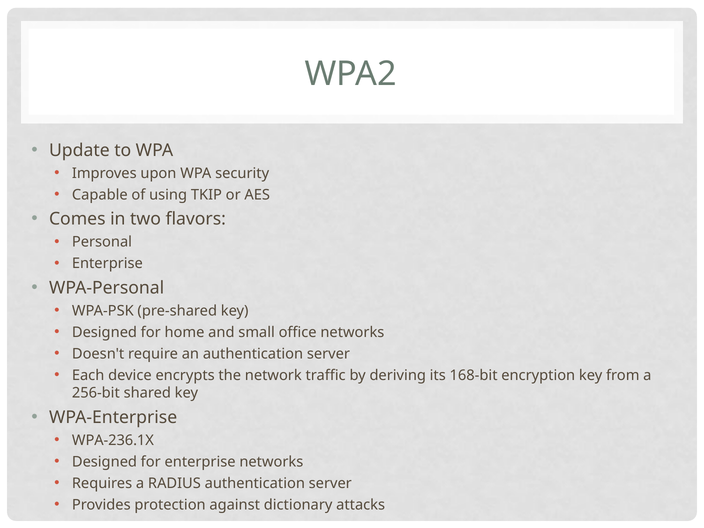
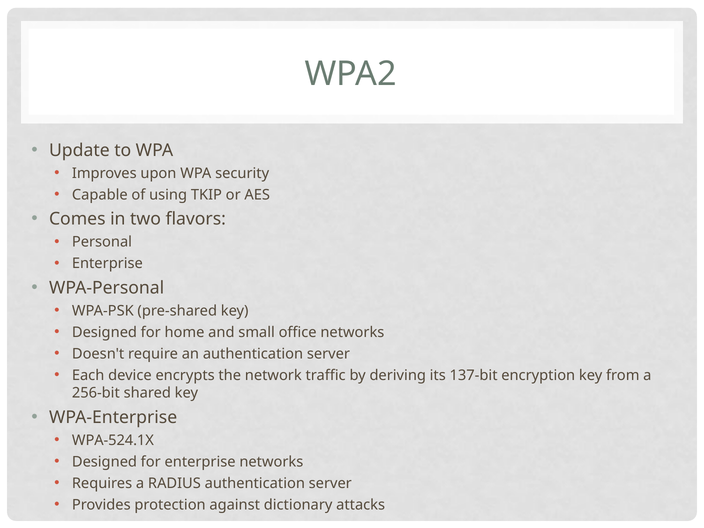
168-bit: 168-bit -> 137-bit (474, 375)
WPA-236.1X: WPA-236.1X -> WPA-524.1X (113, 440)
